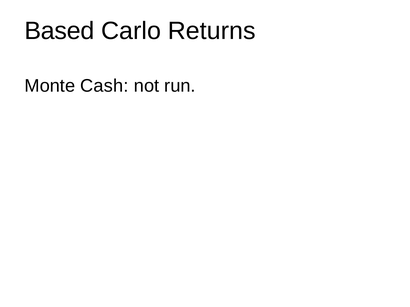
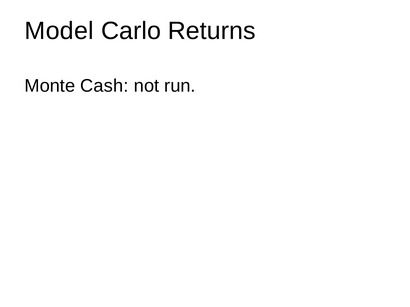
Based: Based -> Model (59, 31)
